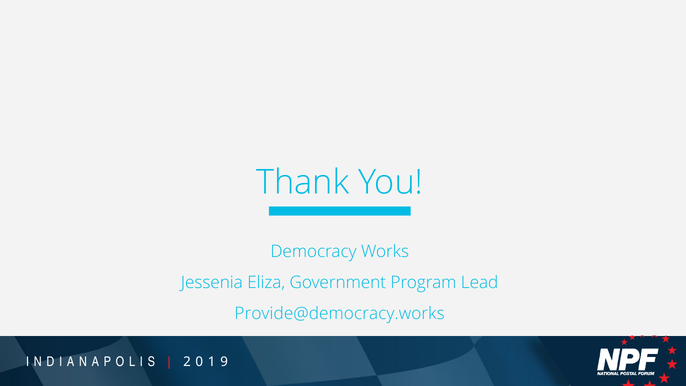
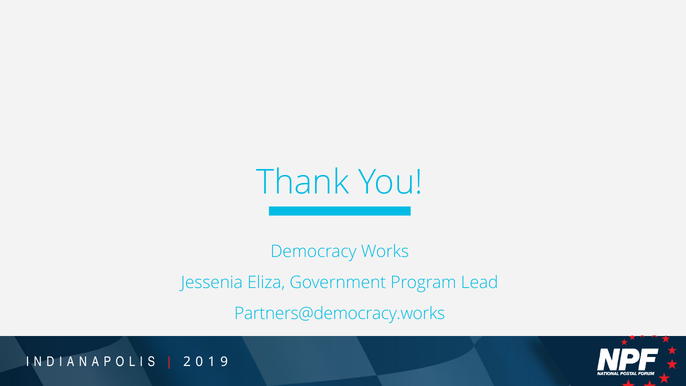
Provide@democracy.works: Provide@democracy.works -> Partners@democracy.works (340, 313)
